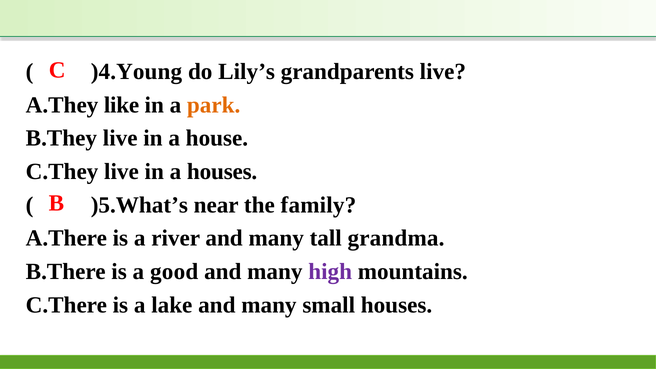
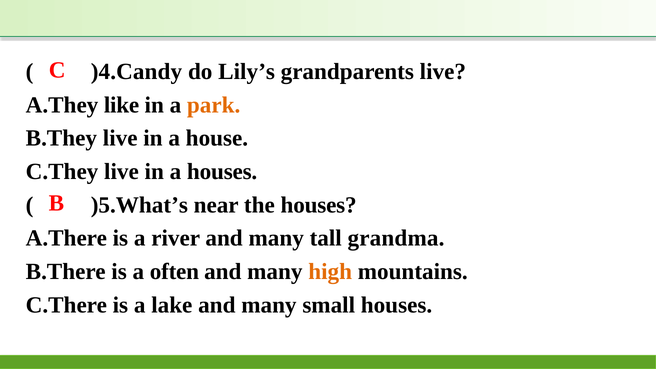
)4.Young: )4.Young -> )4.Candy (136, 72)
the family: family -> houses (319, 205)
good: good -> often (174, 272)
high colour: purple -> orange (330, 272)
